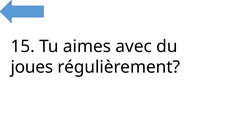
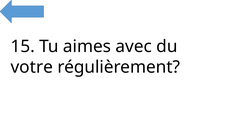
joues: joues -> votre (32, 67)
